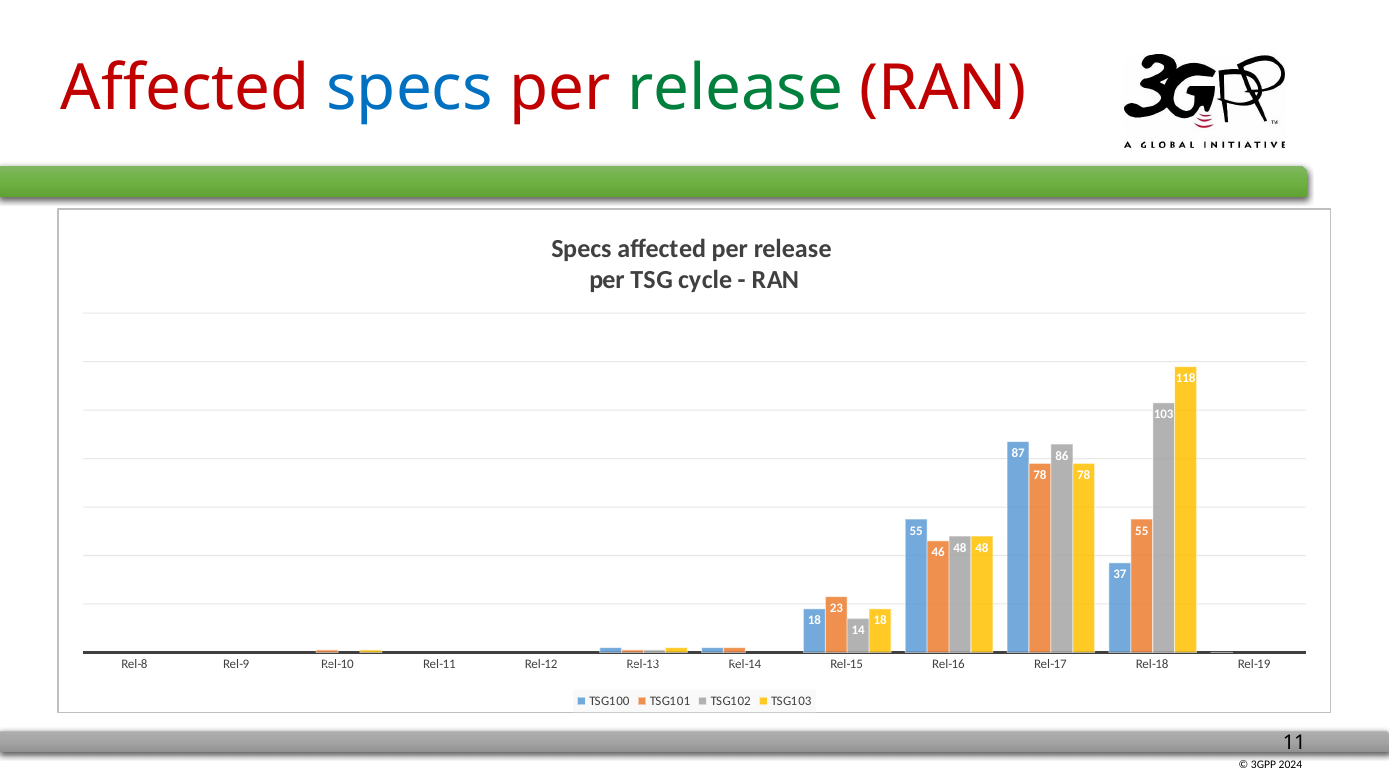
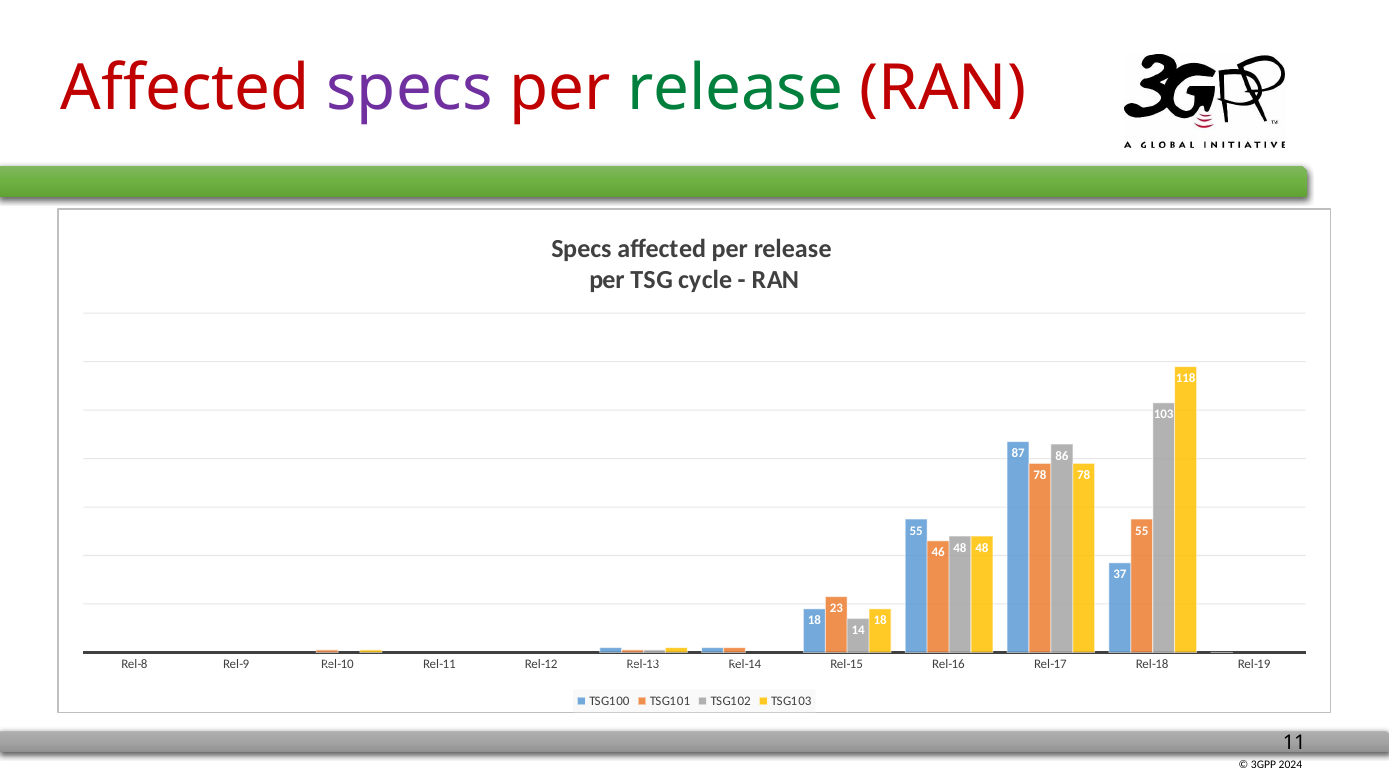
specs colour: blue -> purple (410, 88)
